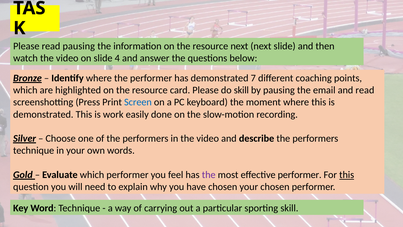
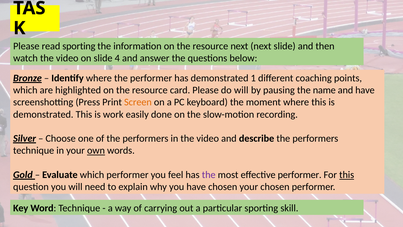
read pausing: pausing -> sporting (79, 46)
7: 7 -> 1 (253, 78)
do skill: skill -> will (241, 90)
email: email -> name (324, 90)
and read: read -> have (365, 90)
Screen colour: blue -> orange (138, 102)
own underline: none -> present (96, 150)
